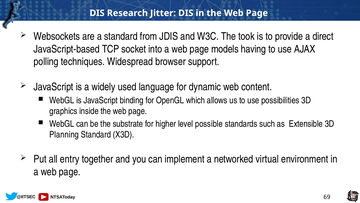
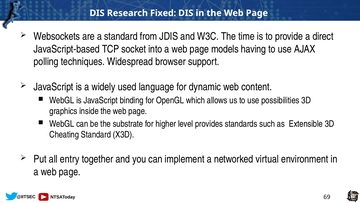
Jitter: Jitter -> Fixed (163, 13)
took: took -> time (246, 36)
possible: possible -> provides (209, 124)
Planning: Planning -> Cheating (64, 134)
